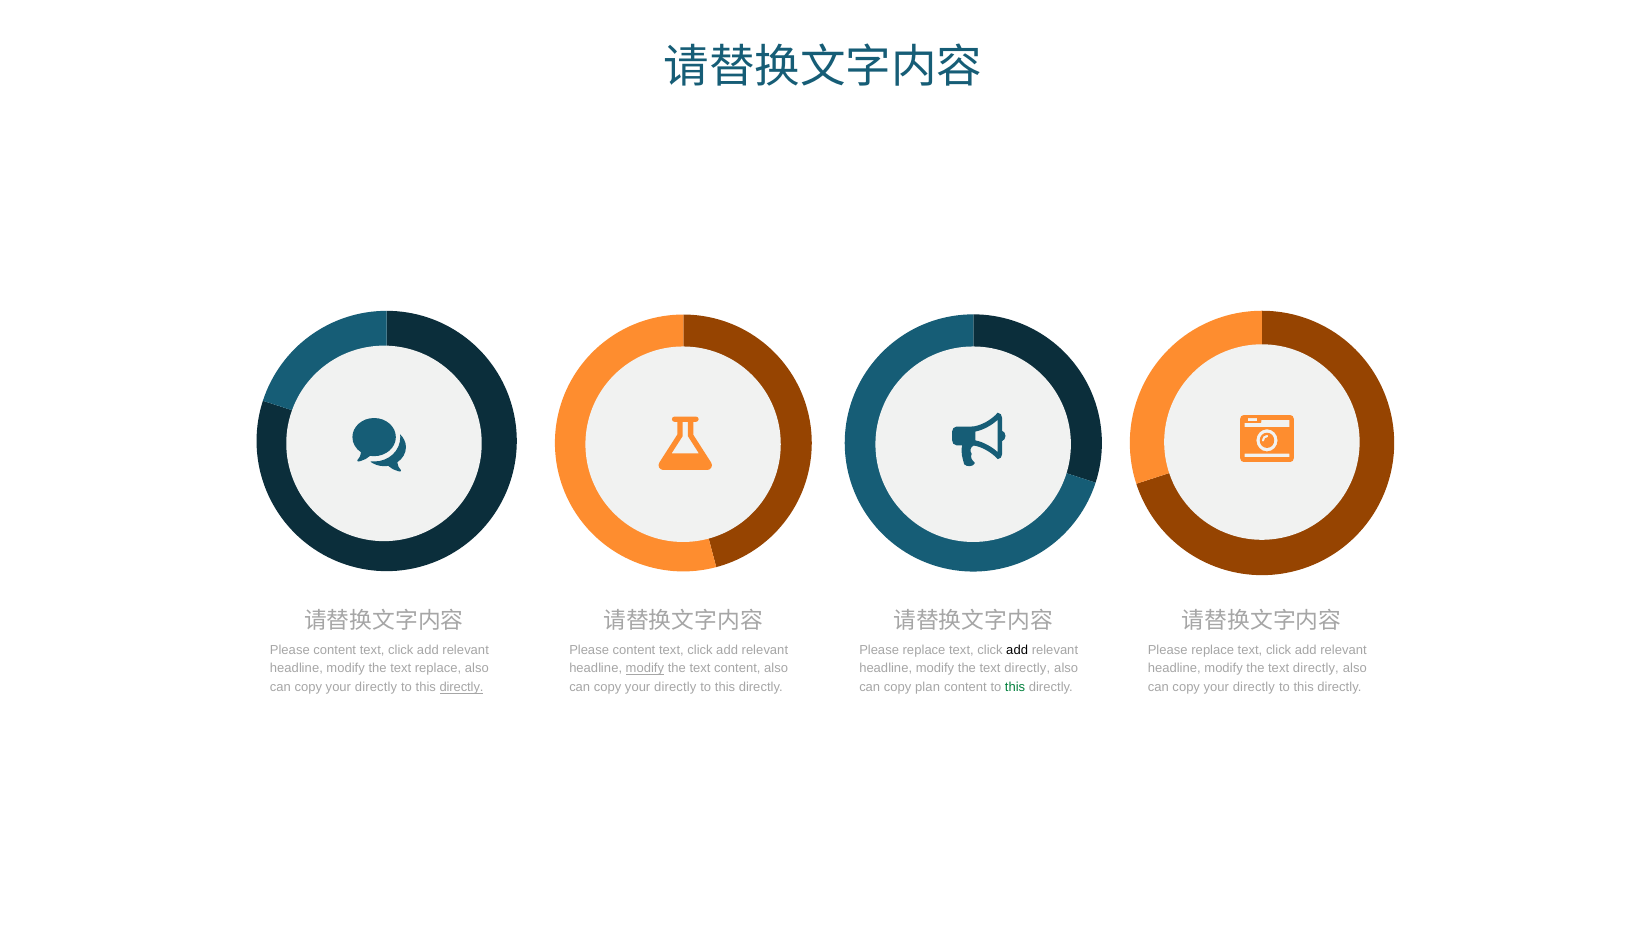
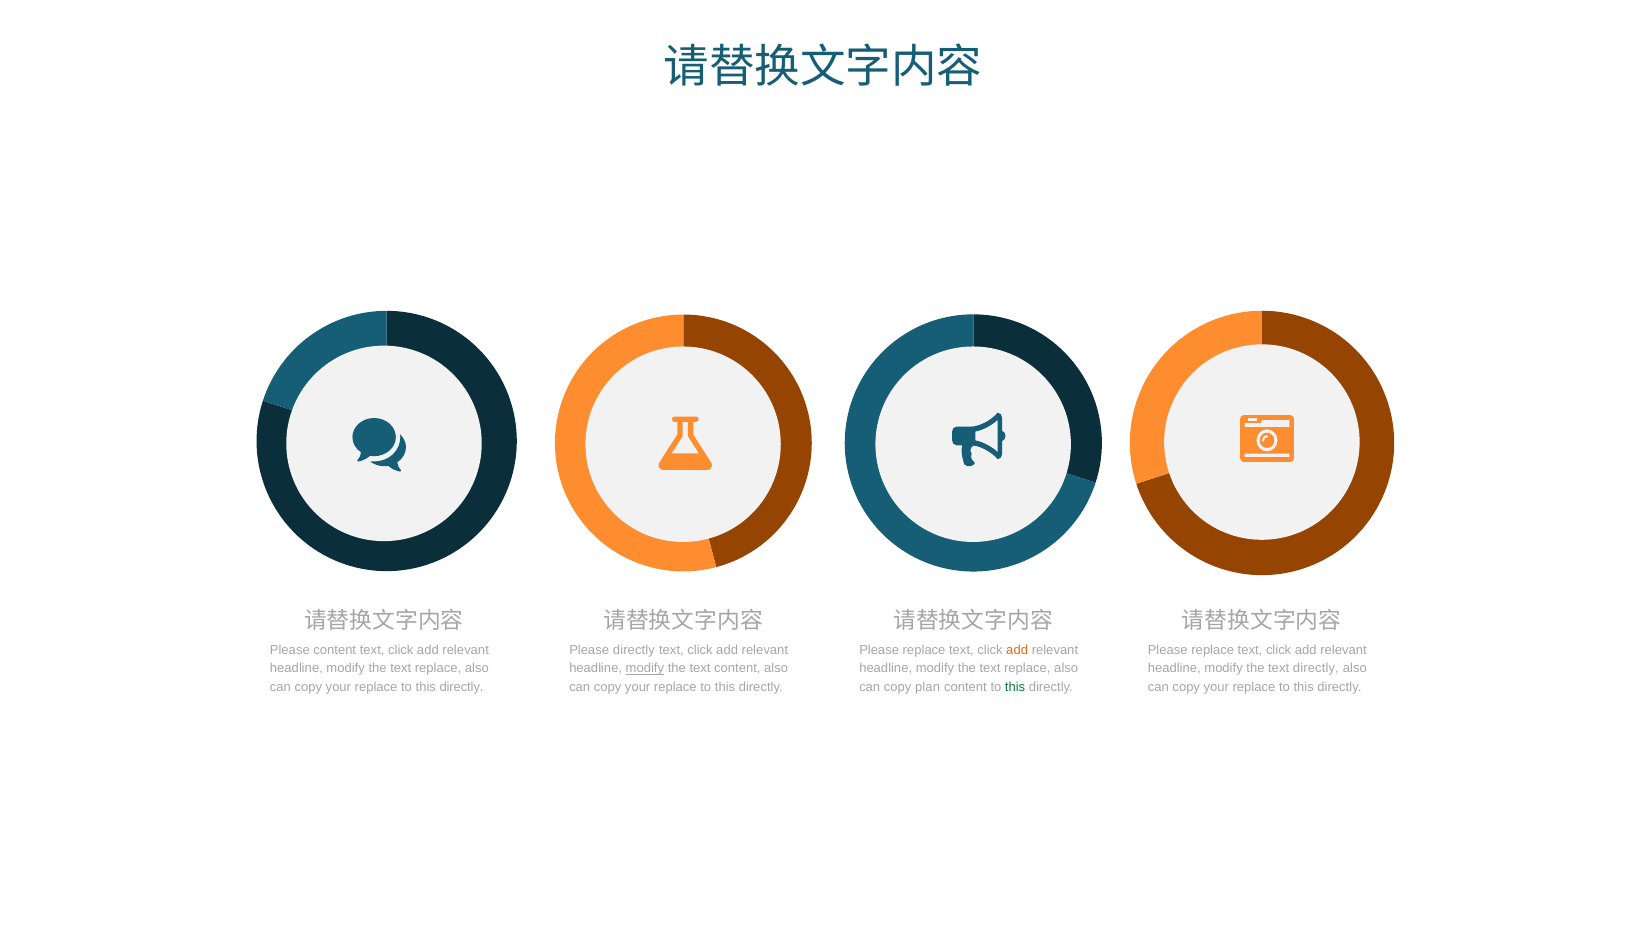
content: content -> directly (634, 650)
add colour: black -> orange (1017, 650)
directly: directly -> replace (1027, 669)
directly: directly -> replace (376, 687)
directly underline: present -> none (462, 687)
directly: directly -> replace (675, 687)
directly: directly -> replace (1254, 687)
